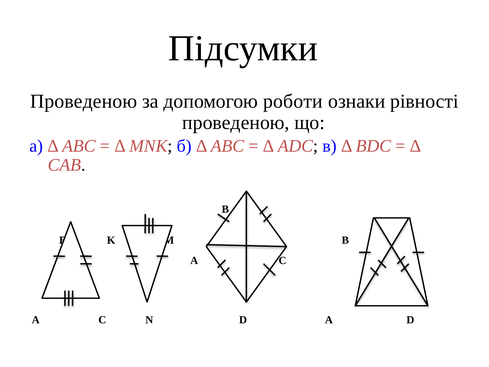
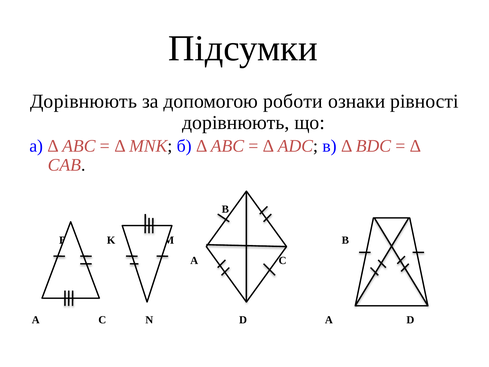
Проведеною: Проведеною -> Дорівнюють (84, 101)
проведеною: проведеною -> дорівнюють (236, 122)
